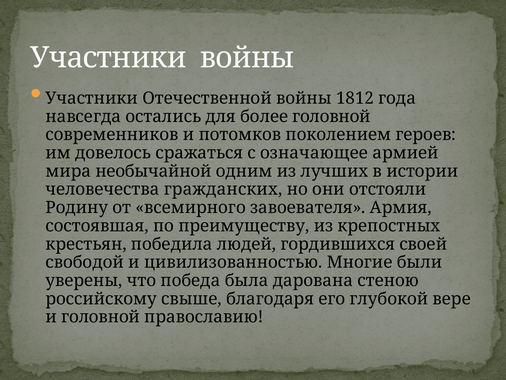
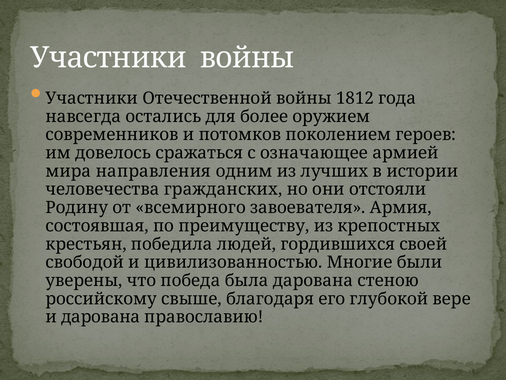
более головной: головной -> оружием (331, 116)
необычайной: необычайной -> направления (153, 171)
и головной: головной -> дарована (101, 317)
